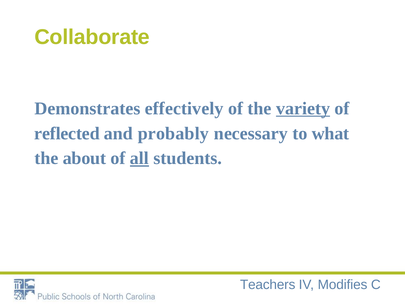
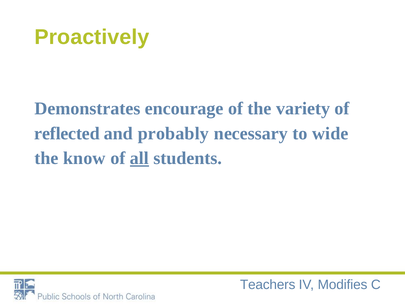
Collaborate: Collaborate -> Proactively (92, 37)
effectively: effectively -> encourage (184, 108)
variety underline: present -> none (303, 108)
what: what -> wide (330, 133)
about: about -> know (84, 158)
